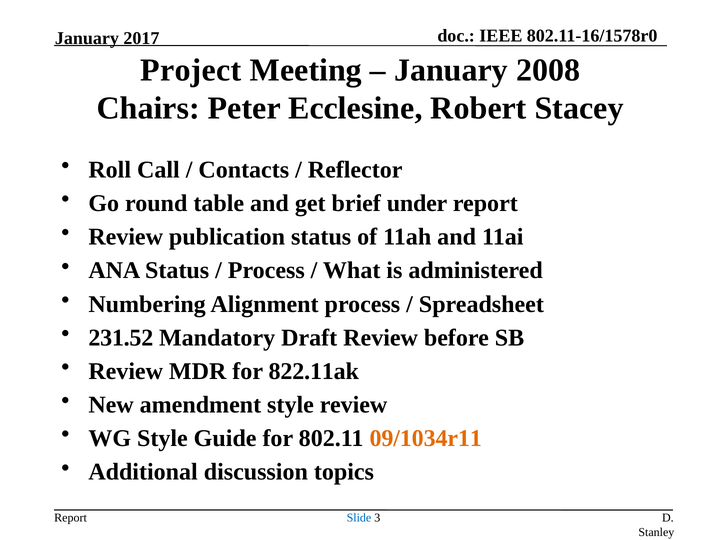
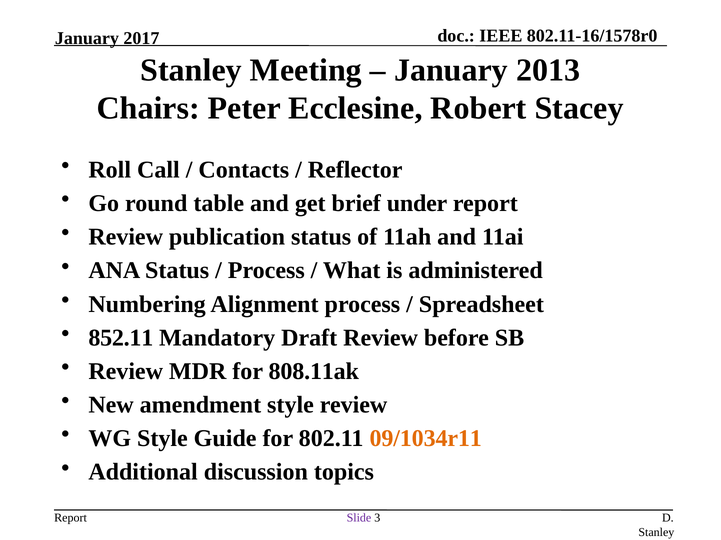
Project: Project -> Stanley (191, 70)
2008: 2008 -> 2013 (548, 70)
231.52: 231.52 -> 852.11 (121, 338)
822.11ak: 822.11ak -> 808.11ak (314, 372)
Slide colour: blue -> purple (359, 519)
